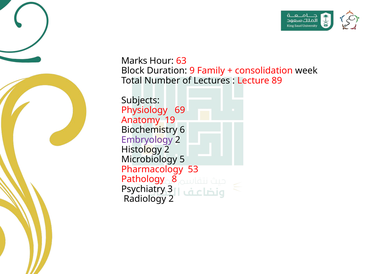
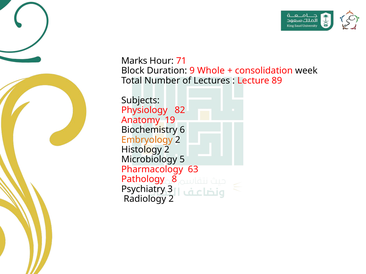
63: 63 -> 71 (181, 61)
Family: Family -> Whole (211, 71)
69: 69 -> 82 (180, 110)
Embryology colour: purple -> orange (147, 140)
53: 53 -> 63 (193, 170)
